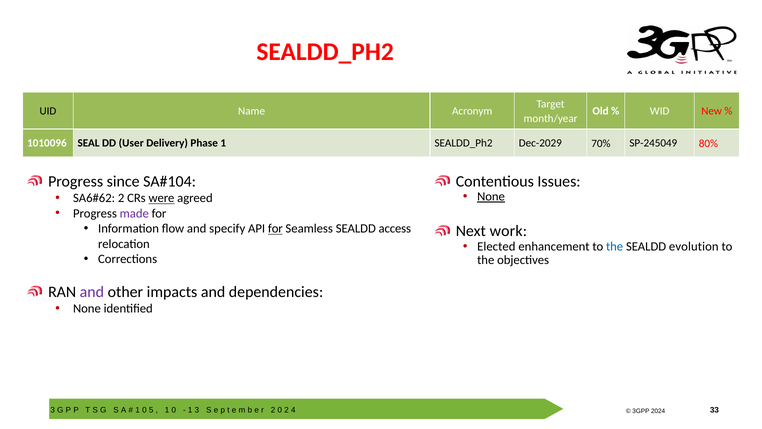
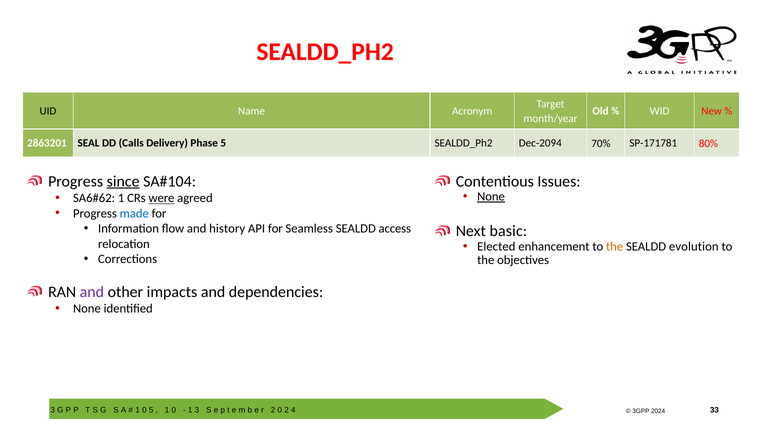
1010096: 1010096 -> 2863201 (47, 143)
User: User -> Calls (131, 143)
Phase 1: 1 -> 5 (223, 143)
Dec-2029: Dec-2029 -> Dec-2094 (540, 143)
SP-245049: SP-245049 -> SP-171781 (653, 143)
since underline: none -> present (123, 181)
2: 2 -> 1 (121, 198)
made colour: purple -> blue (134, 213)
specify: specify -> history (227, 229)
for underline: present -> none (275, 229)
work: work -> basic (508, 231)
the colour: blue -> orange (615, 246)
